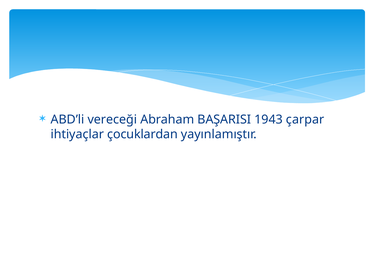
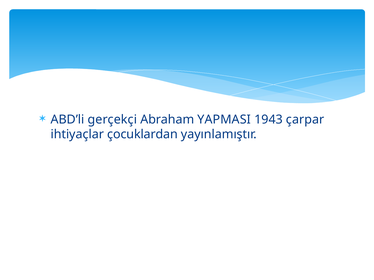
vereceği: vereceği -> gerçekçi (112, 120)
BAŞARISI: BAŞARISI -> YAPMASI (224, 120)
